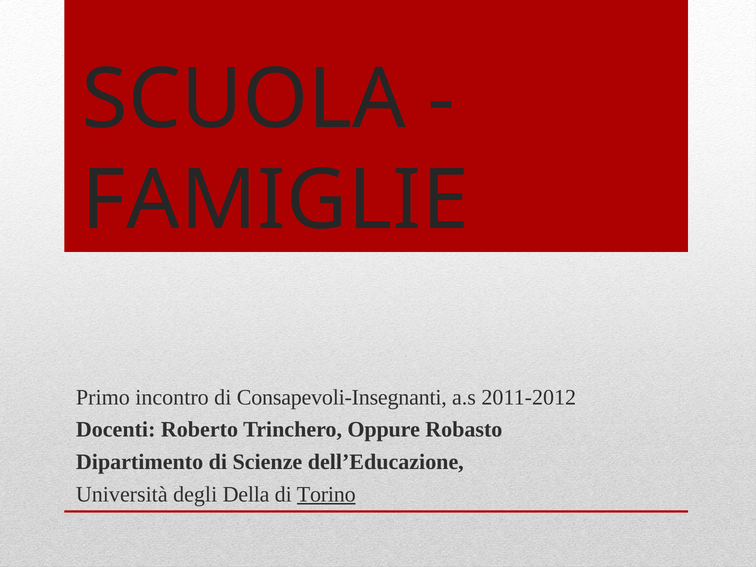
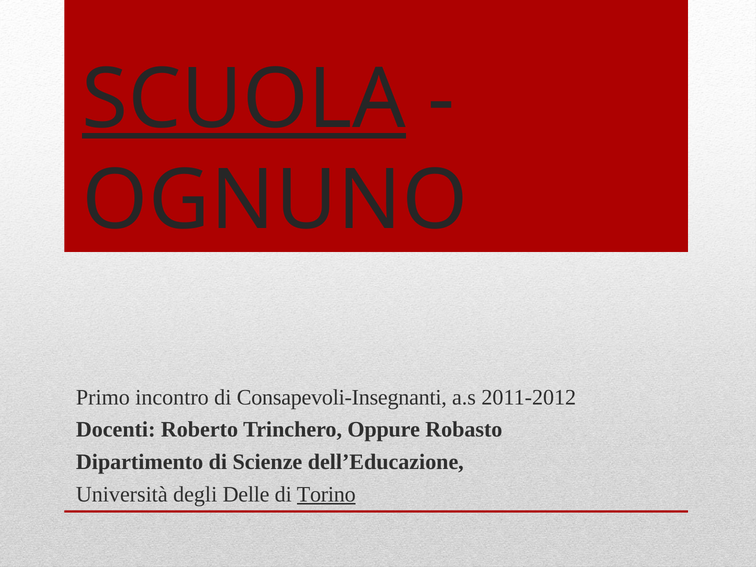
SCUOLA underline: none -> present (244, 100)
FAMIGLIE: FAMIGLIE -> OGNUNO (275, 200)
Della: Della -> Delle (246, 494)
